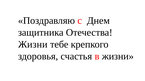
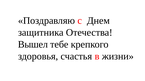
Жизни: Жизни -> Вышел (33, 45)
